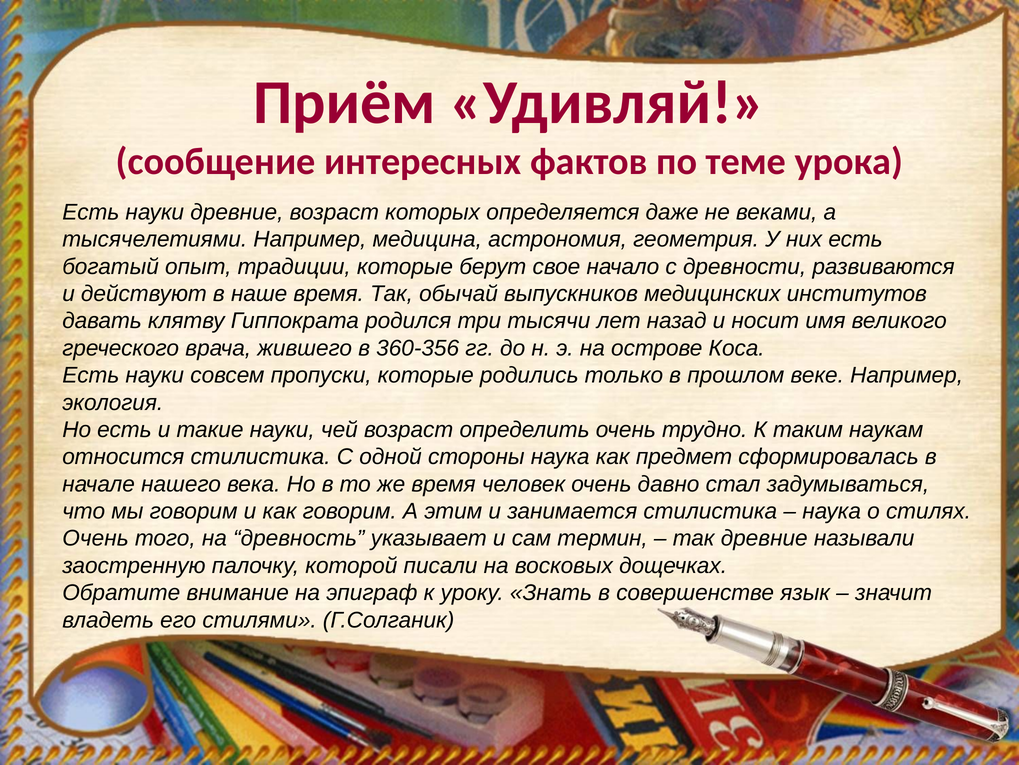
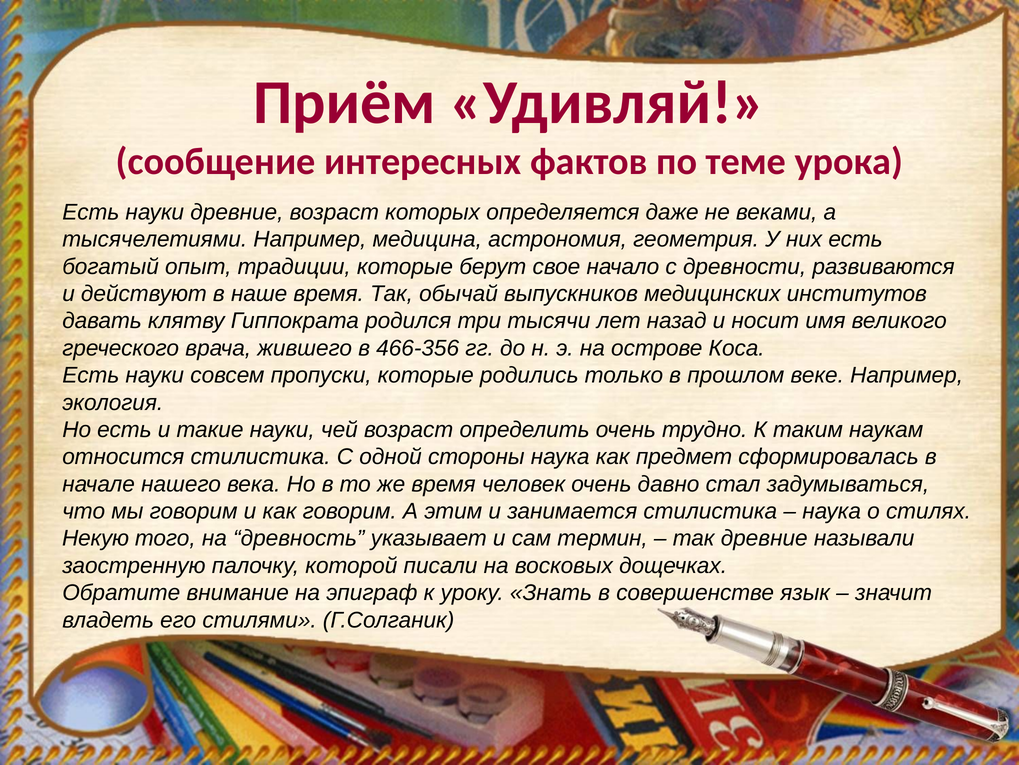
360-356: 360-356 -> 466-356 (418, 348)
Очень: Очень -> Некую (96, 538)
